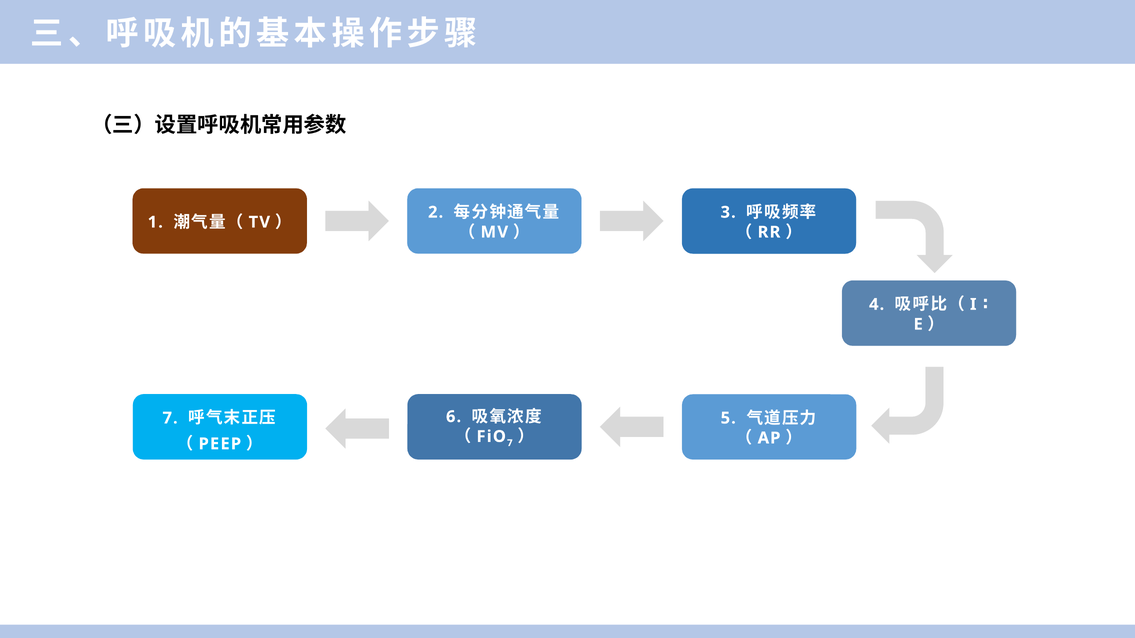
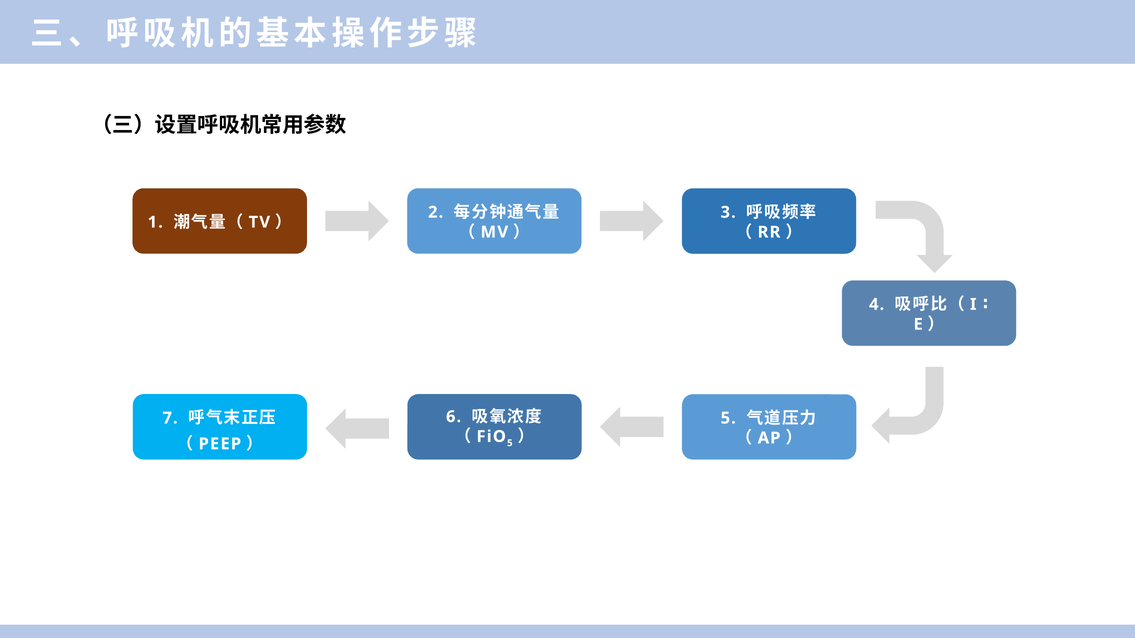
7: 7 -> 5 (510, 443)
